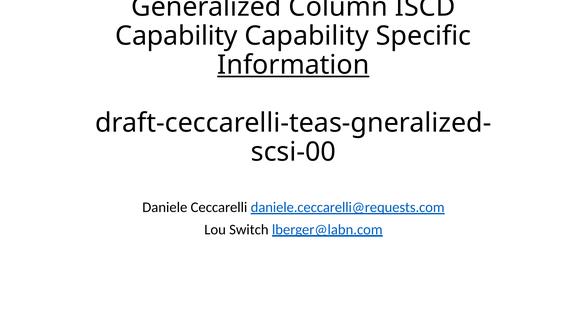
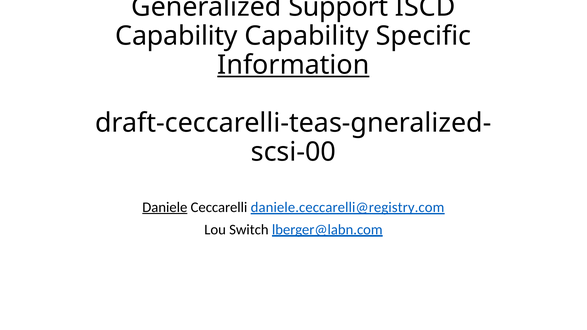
Column: Column -> Support (338, 7)
Daniele underline: none -> present (165, 207)
daniele.ceccarelli@requests.com: daniele.ceccarelli@requests.com -> daniele.ceccarelli@registry.com (348, 207)
